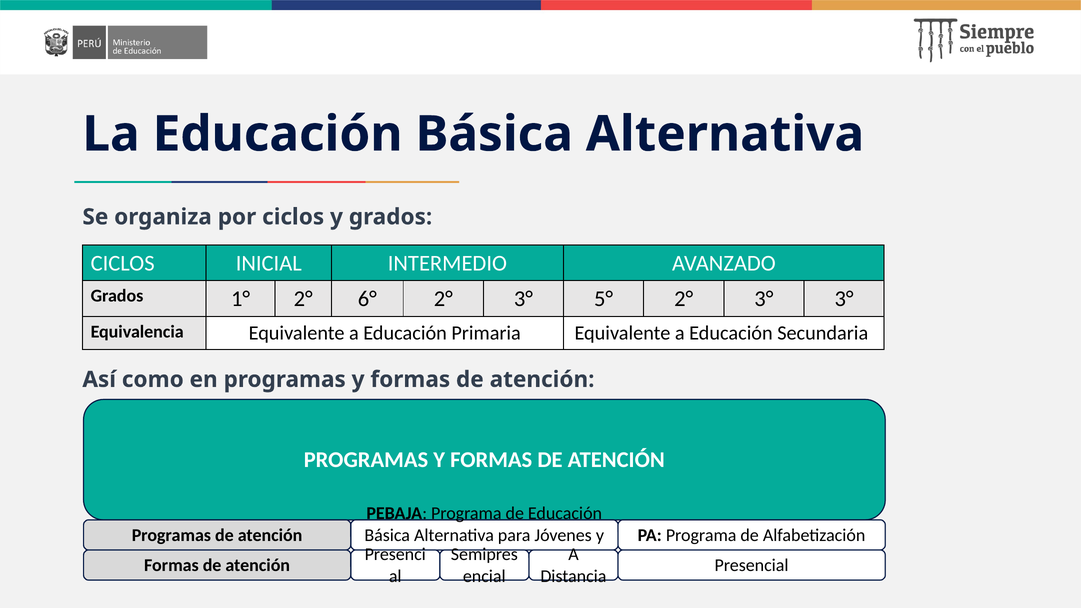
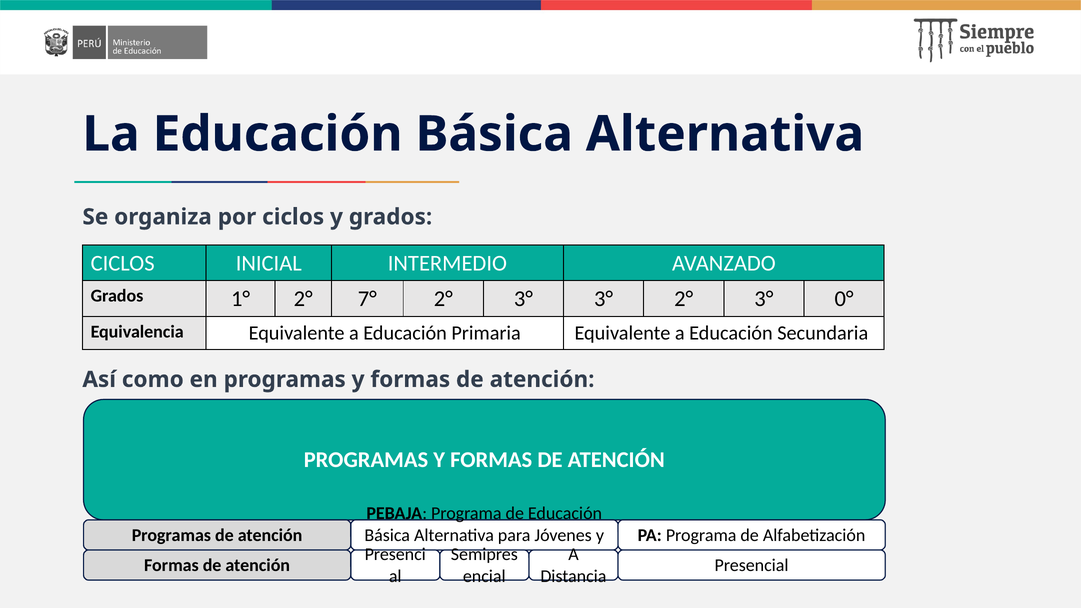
6°: 6° -> 7° (367, 299)
3° 5°: 5° -> 3° (604, 299)
3° 3°: 3° -> 0° (844, 299)
